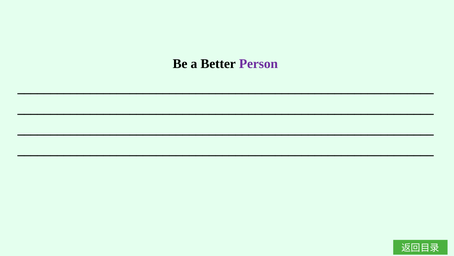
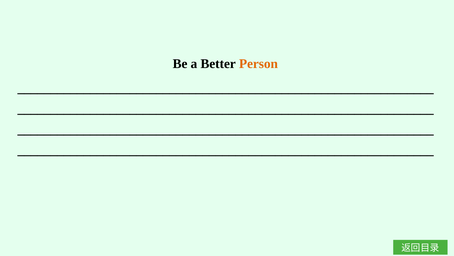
Person colour: purple -> orange (258, 64)
